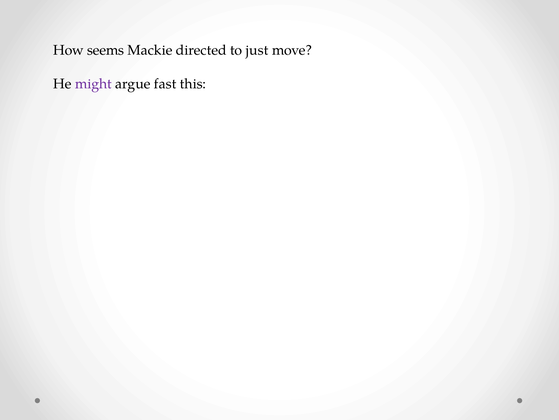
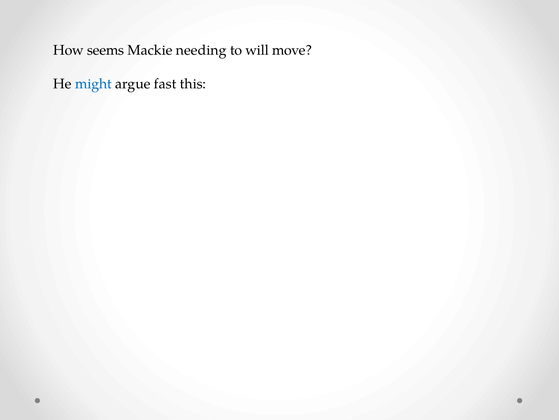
directed: directed -> needing (201, 50)
just: just -> will (257, 50)
might colour: purple -> blue (93, 84)
